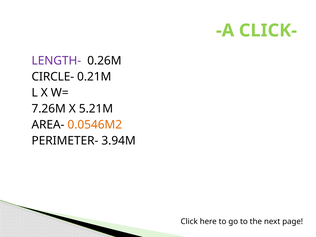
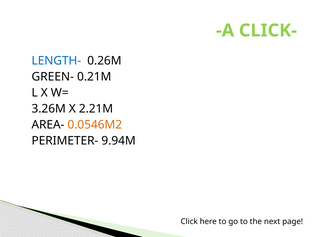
LENGTH- colour: purple -> blue (56, 61)
CIRCLE-: CIRCLE- -> GREEN- (53, 77)
7.26M: 7.26M -> 3.26M (49, 109)
5.21M: 5.21M -> 2.21M (96, 109)
3.94M: 3.94M -> 9.94M (119, 141)
